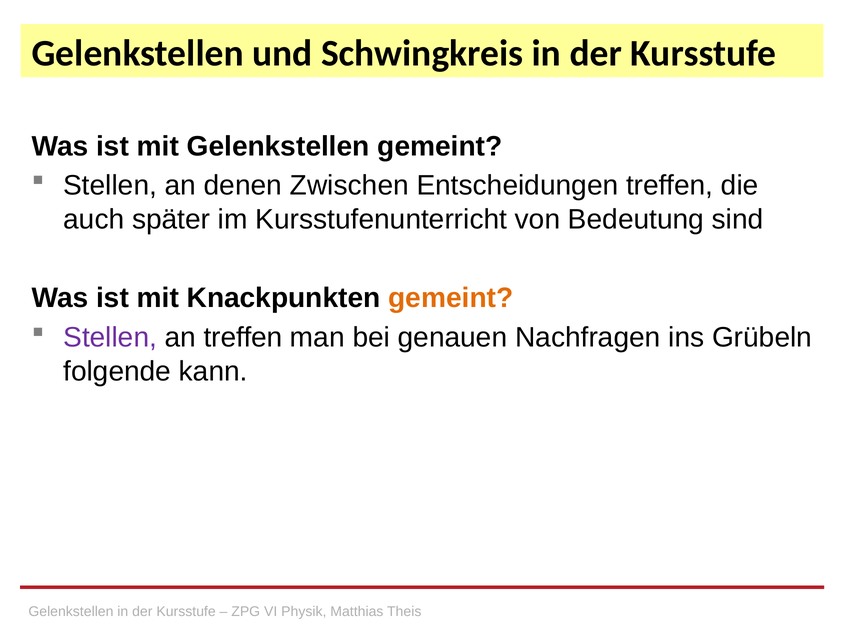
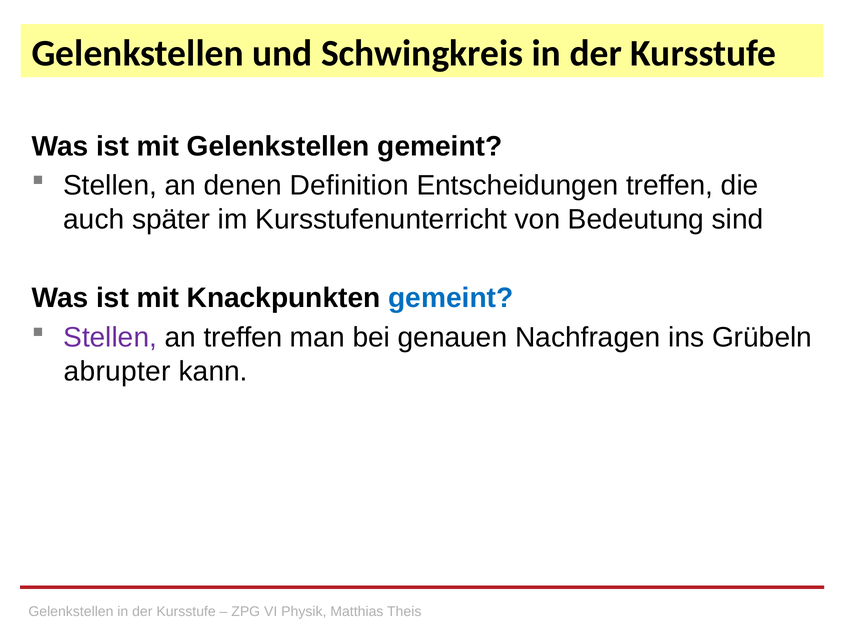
Zwischen: Zwischen -> Definition (349, 186)
gemeint colour: orange -> blue (451, 298)
folgende: folgende -> abrupter (117, 371)
